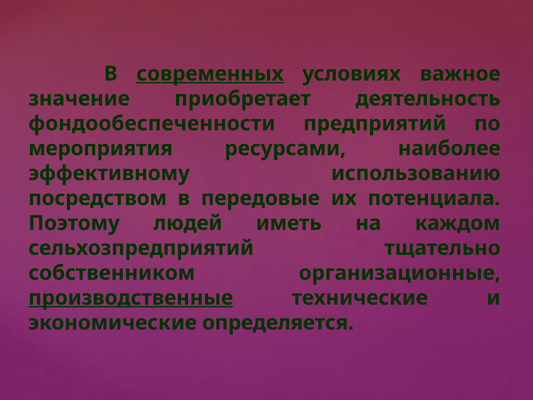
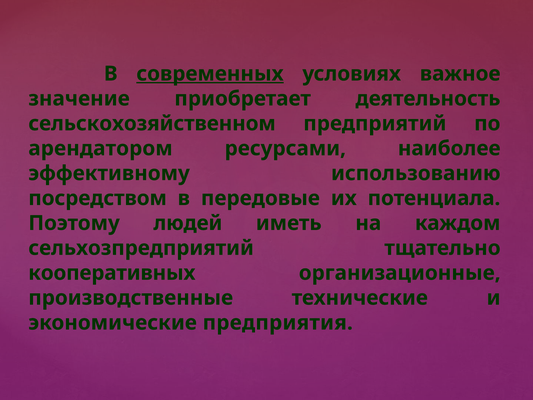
фондообеспеченности: фондообеспеченности -> сельскохозяйственном (152, 123)
мероприятия: мероприятия -> арендатором (100, 148)
собственником: собственником -> кооперативных (112, 273)
производственные underline: present -> none (131, 298)
определяется: определяется -> предприятия (278, 323)
